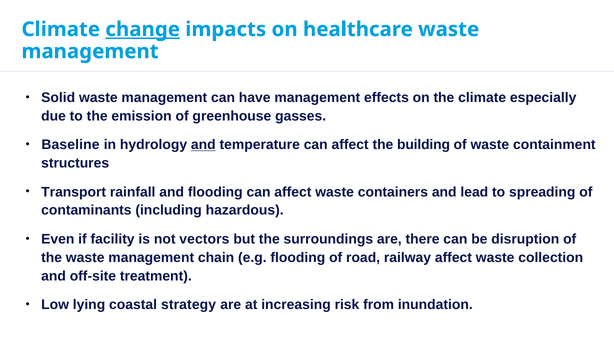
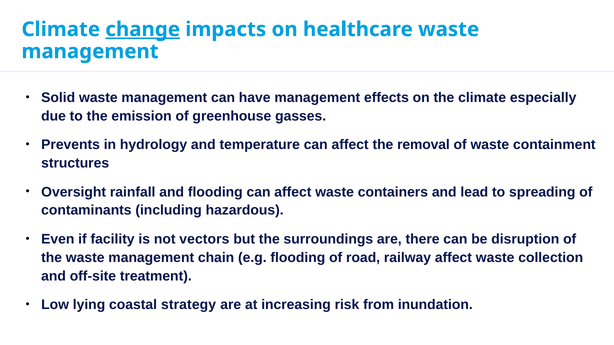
Baseline: Baseline -> Prevents (71, 145)
and underline: present -> none (203, 145)
building: building -> removal (424, 145)
Transport: Transport -> Oversight (74, 192)
